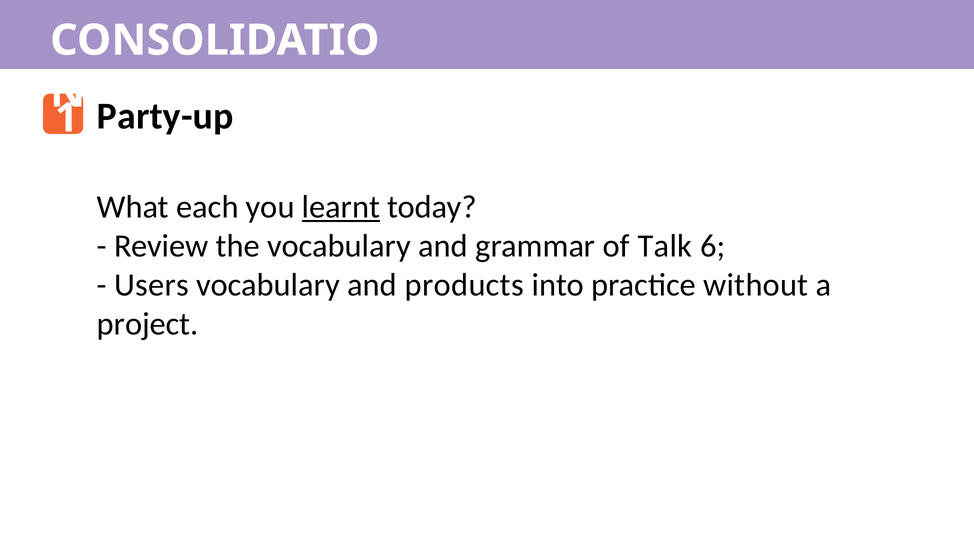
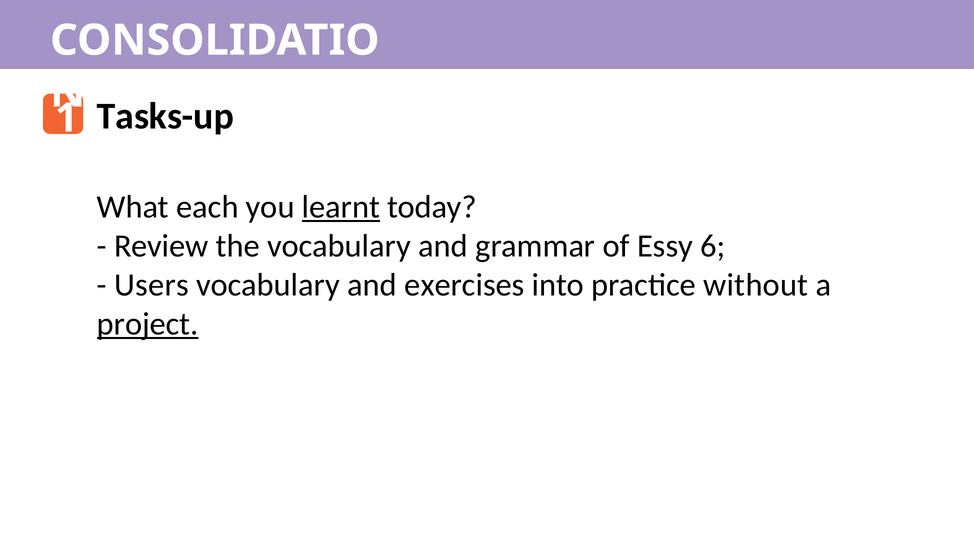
Party-up: Party-up -> Tasks-up (165, 116)
Talk: Talk -> Essy (665, 246)
products: products -> exercises (464, 285)
project underline: none -> present (148, 324)
